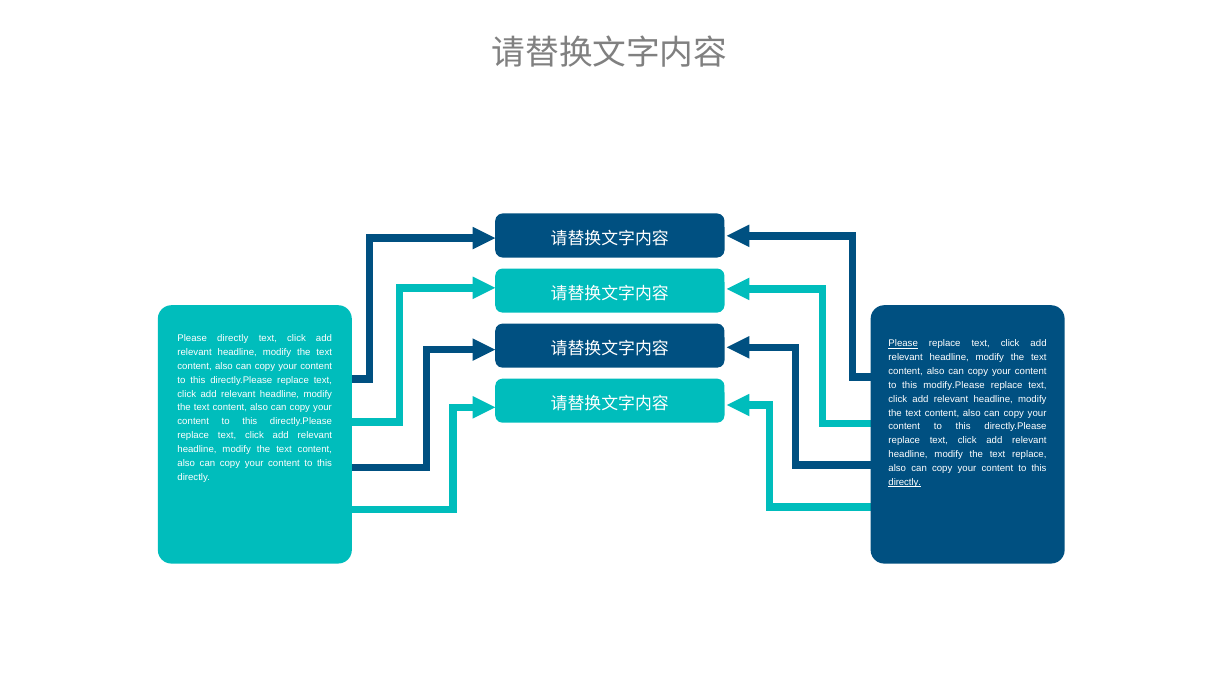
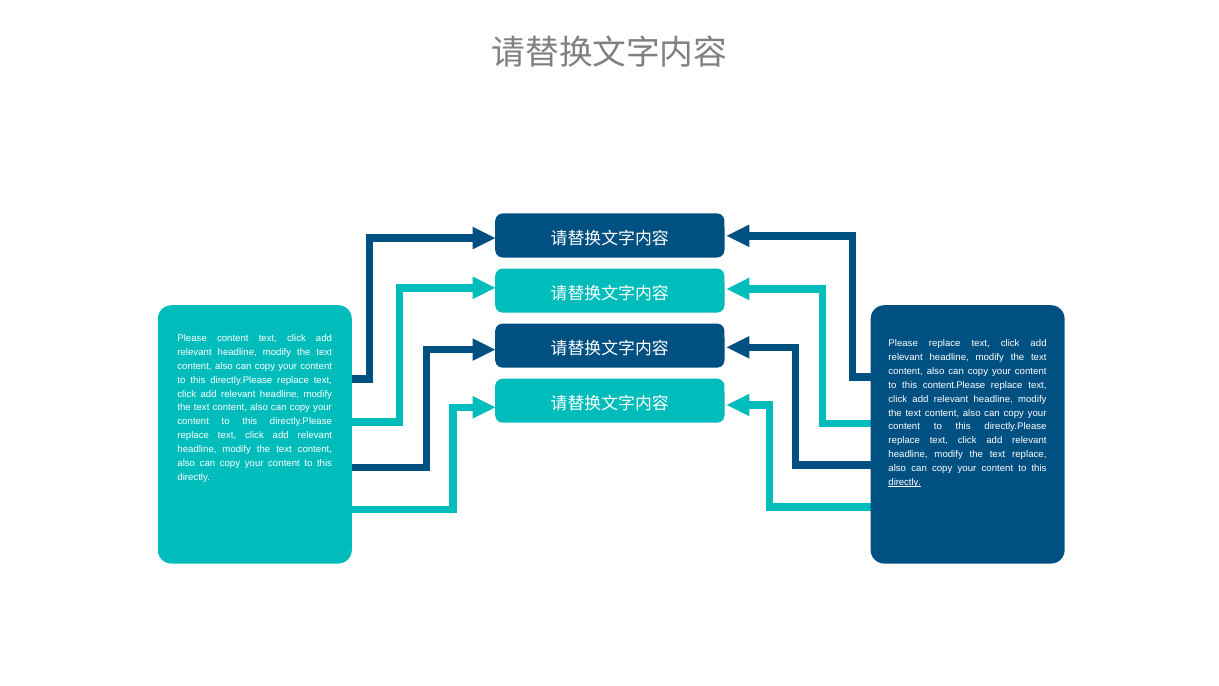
Please directly: directly -> content (233, 339)
Please underline: present -> none (903, 344)
modify.Please: modify.Please -> content.Please (954, 385)
